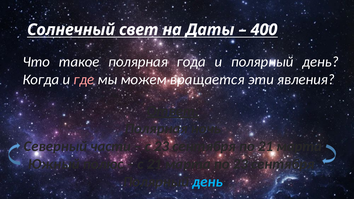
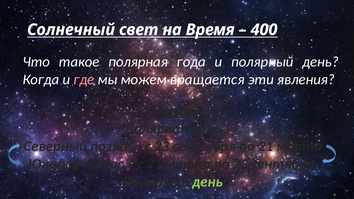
Даты: Даты -> Время (210, 30)
части: части -> позже (111, 146)
день colour: light blue -> light green (208, 182)
